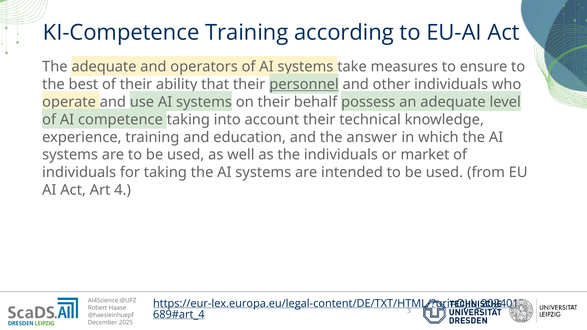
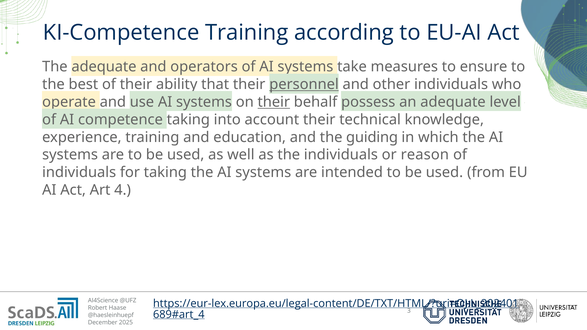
their underline: none -> present (274, 102)
answer: answer -> guiding (372, 137)
market: market -> reason (425, 155)
